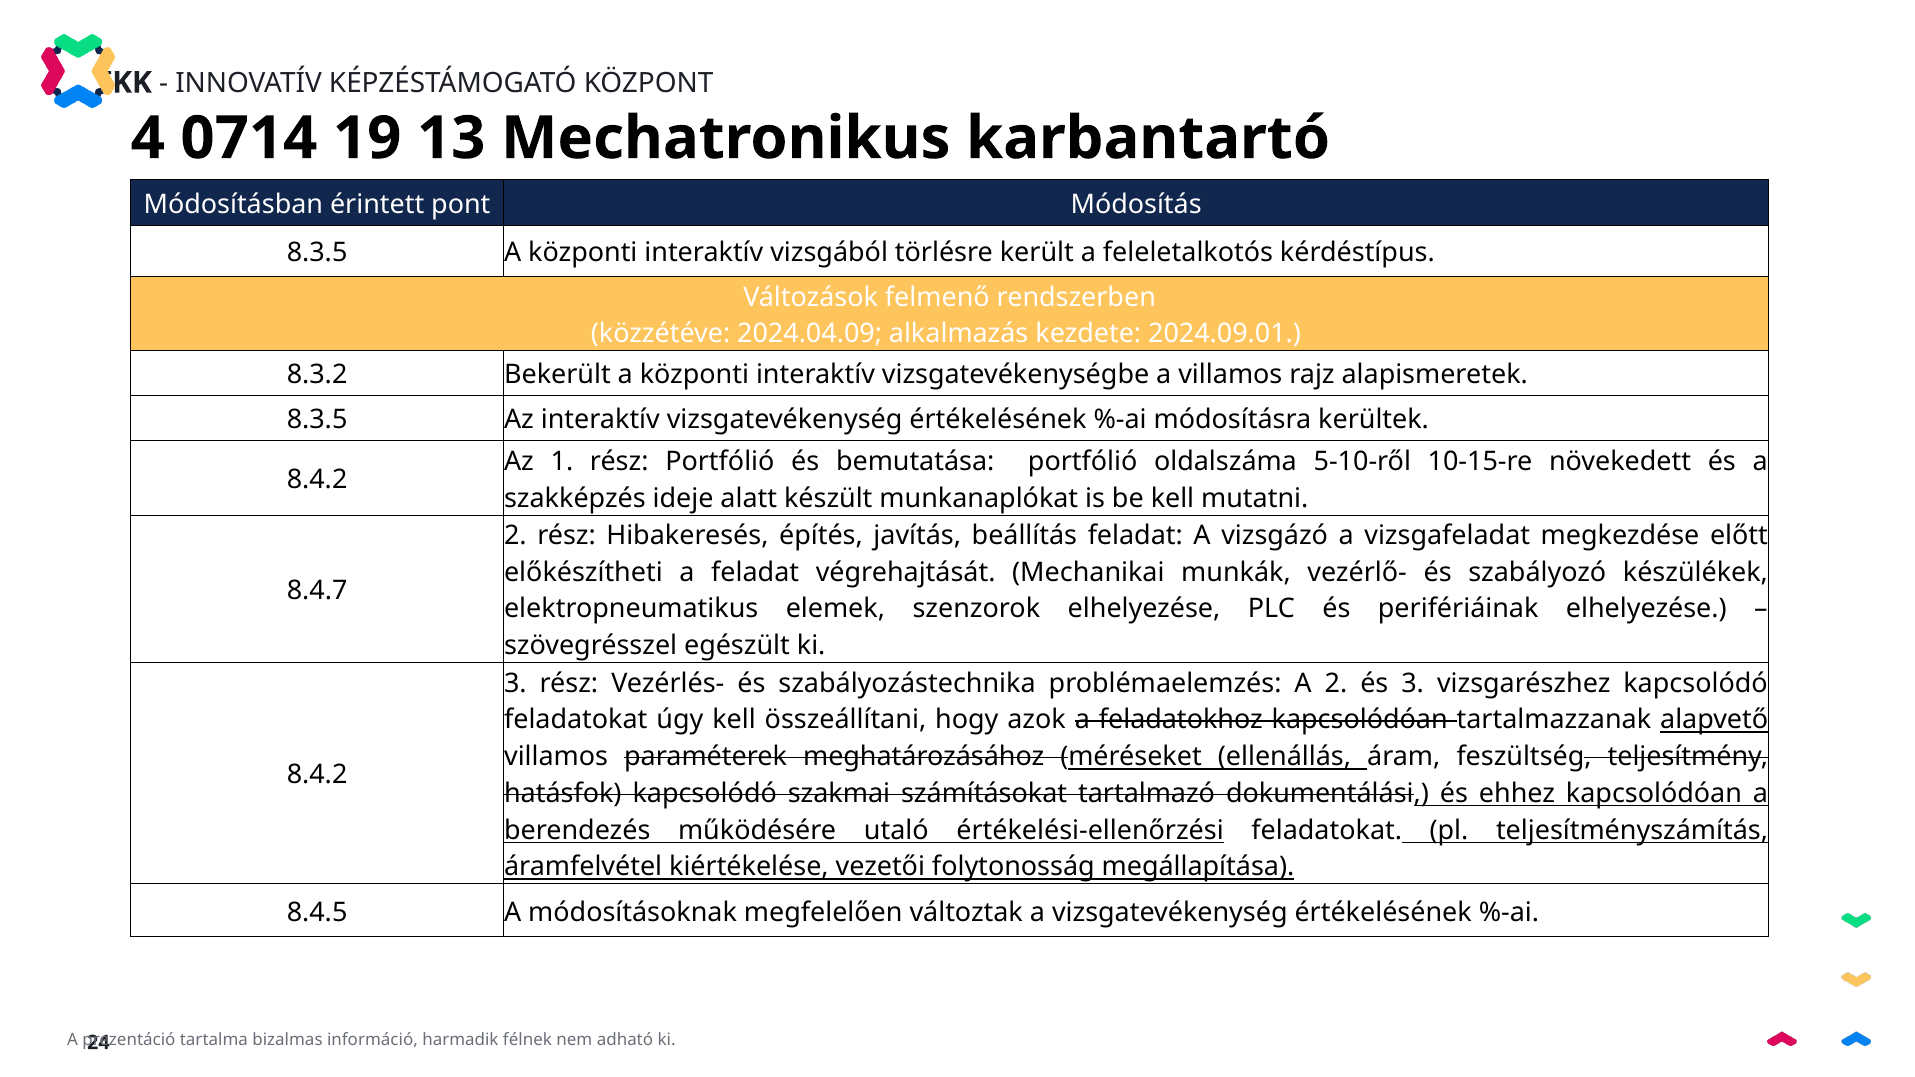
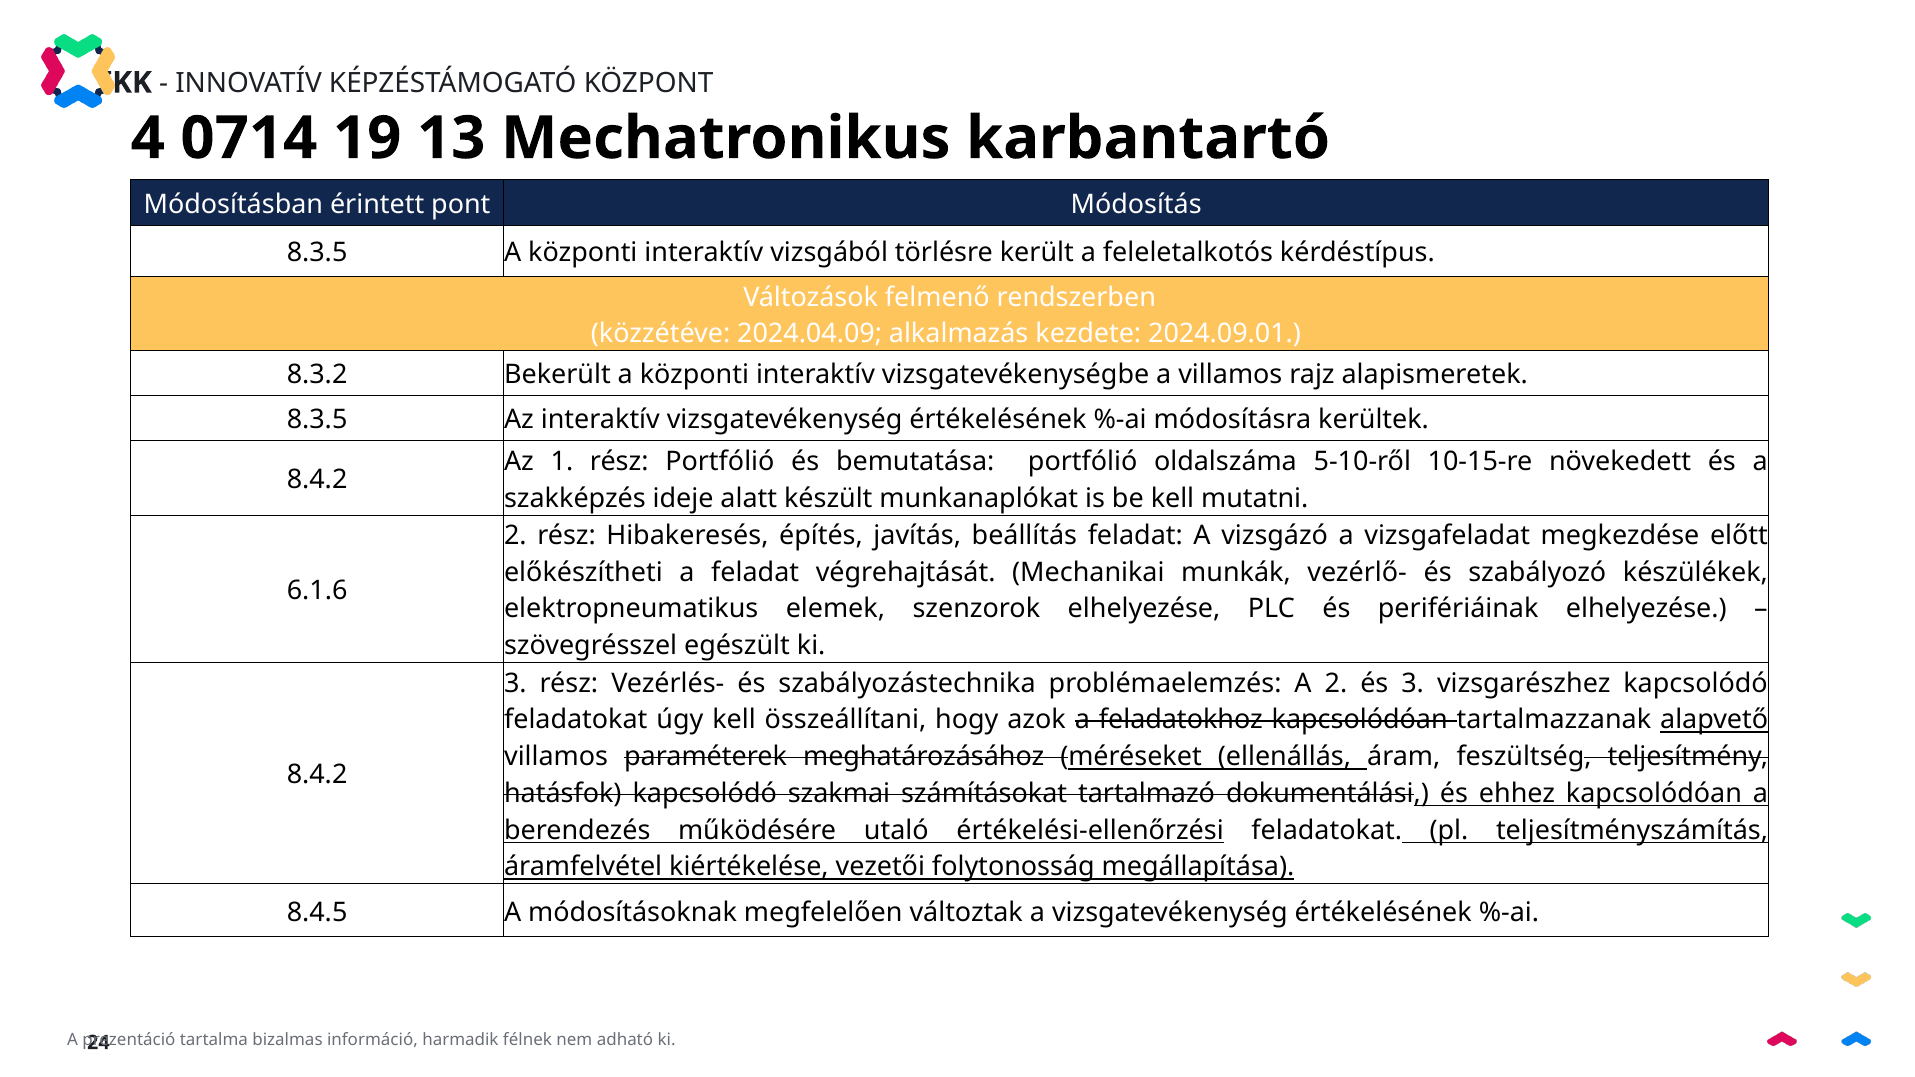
8.4.7: 8.4.7 -> 6.1.6 (317, 591)
